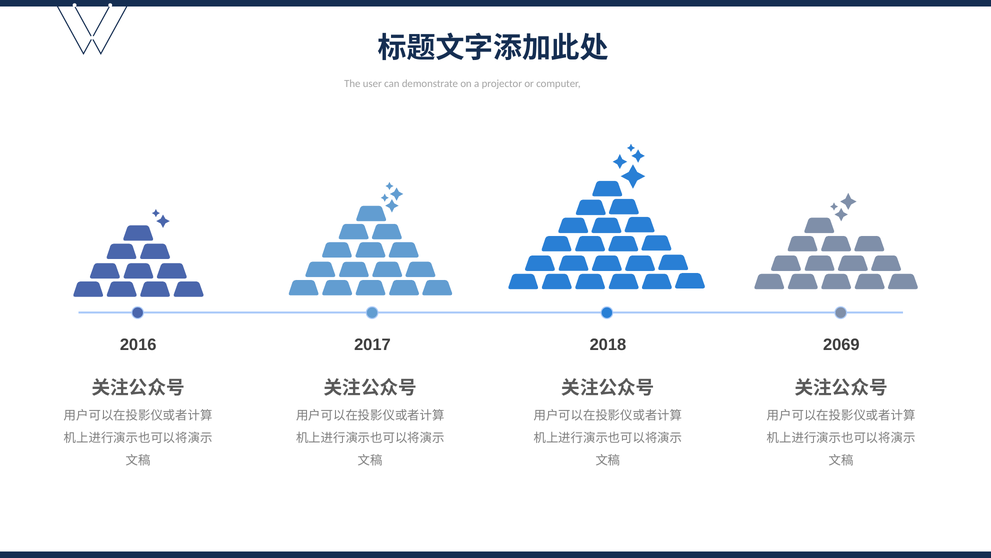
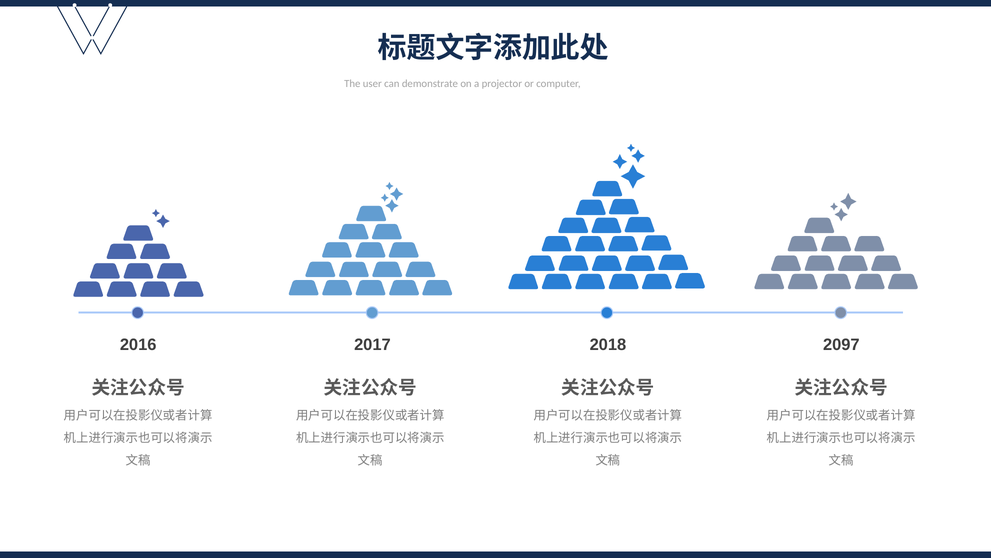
2069: 2069 -> 2097 (841, 345)
